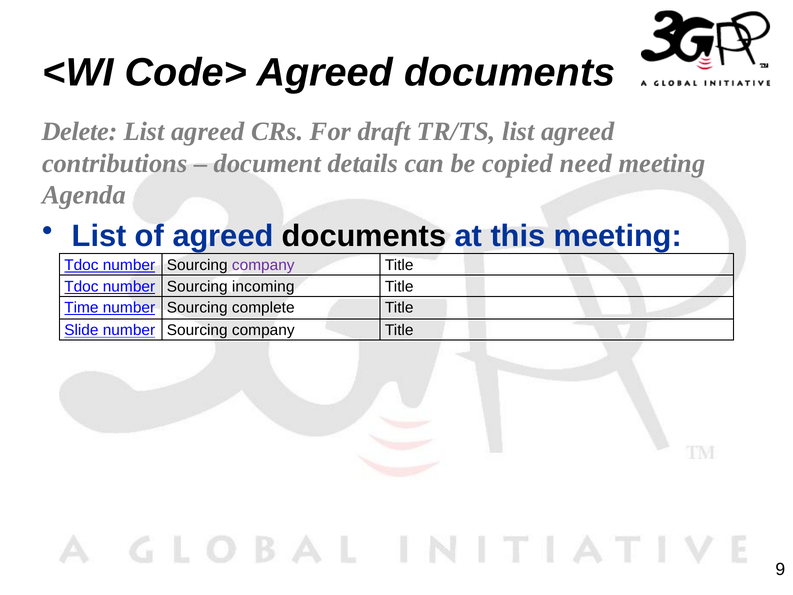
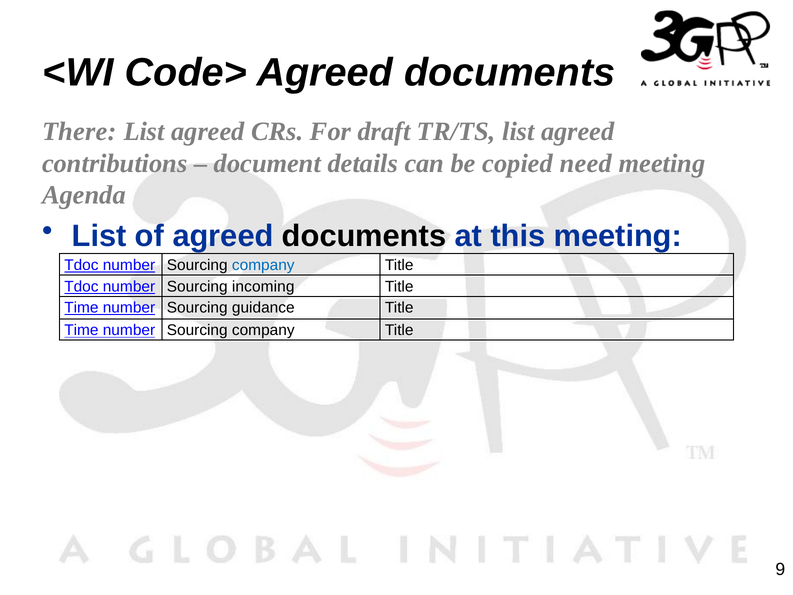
Delete: Delete -> There (79, 132)
company colour: purple -> blue (263, 265)
complete: complete -> guidance (263, 308)
Slide: Slide -> Time (81, 330)
